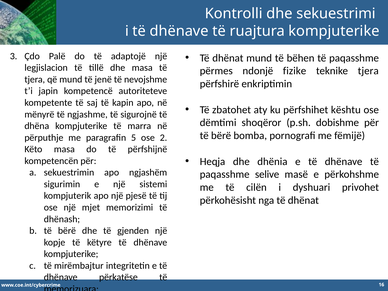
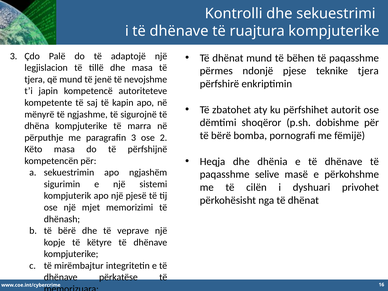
fizike: fizike -> pjese (295, 71)
kështu: kështu -> autorit (346, 110)
paragrafin 5: 5 -> 3 (134, 138)
gjenden: gjenden -> veprave (133, 231)
